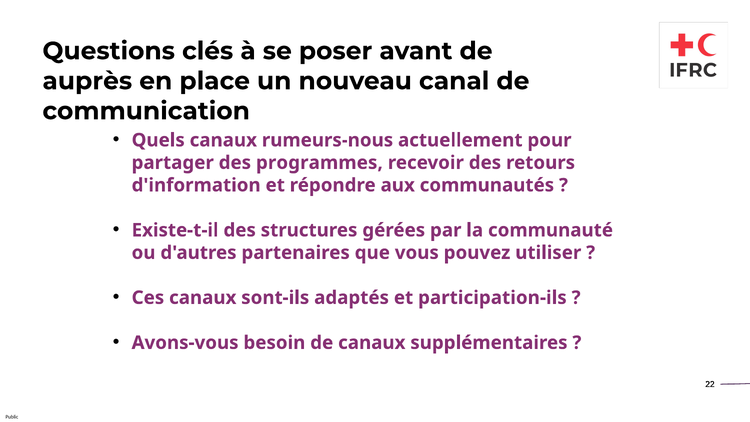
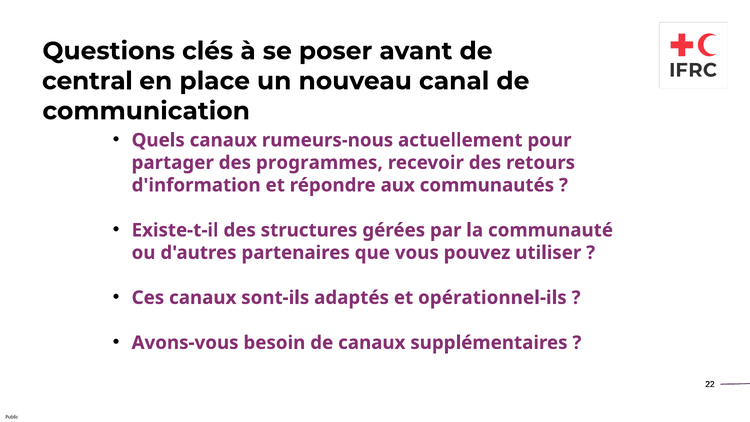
auprès: auprès -> central (87, 81)
participation-ils: participation-ils -> opérationnel-ils (492, 298)
